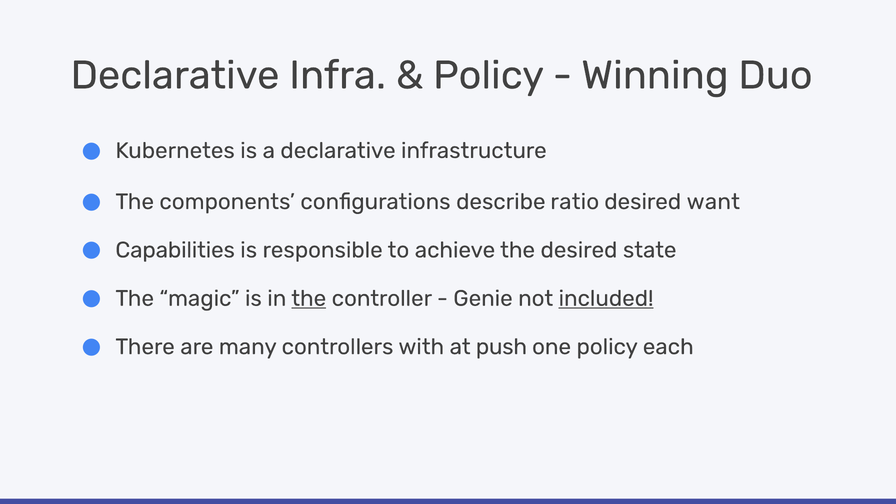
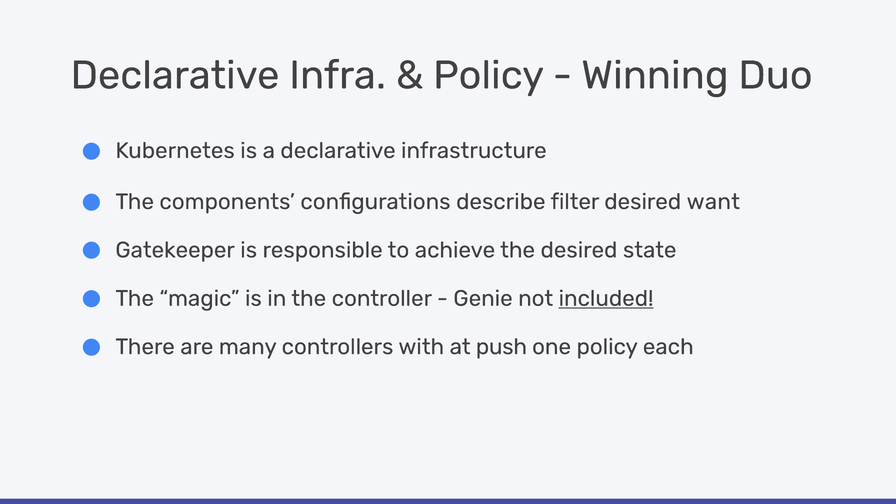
ratio: ratio -> filter (575, 202)
Capabilities: Capabilities -> Gatekeeper (175, 250)
the underline: present -> none (309, 298)
